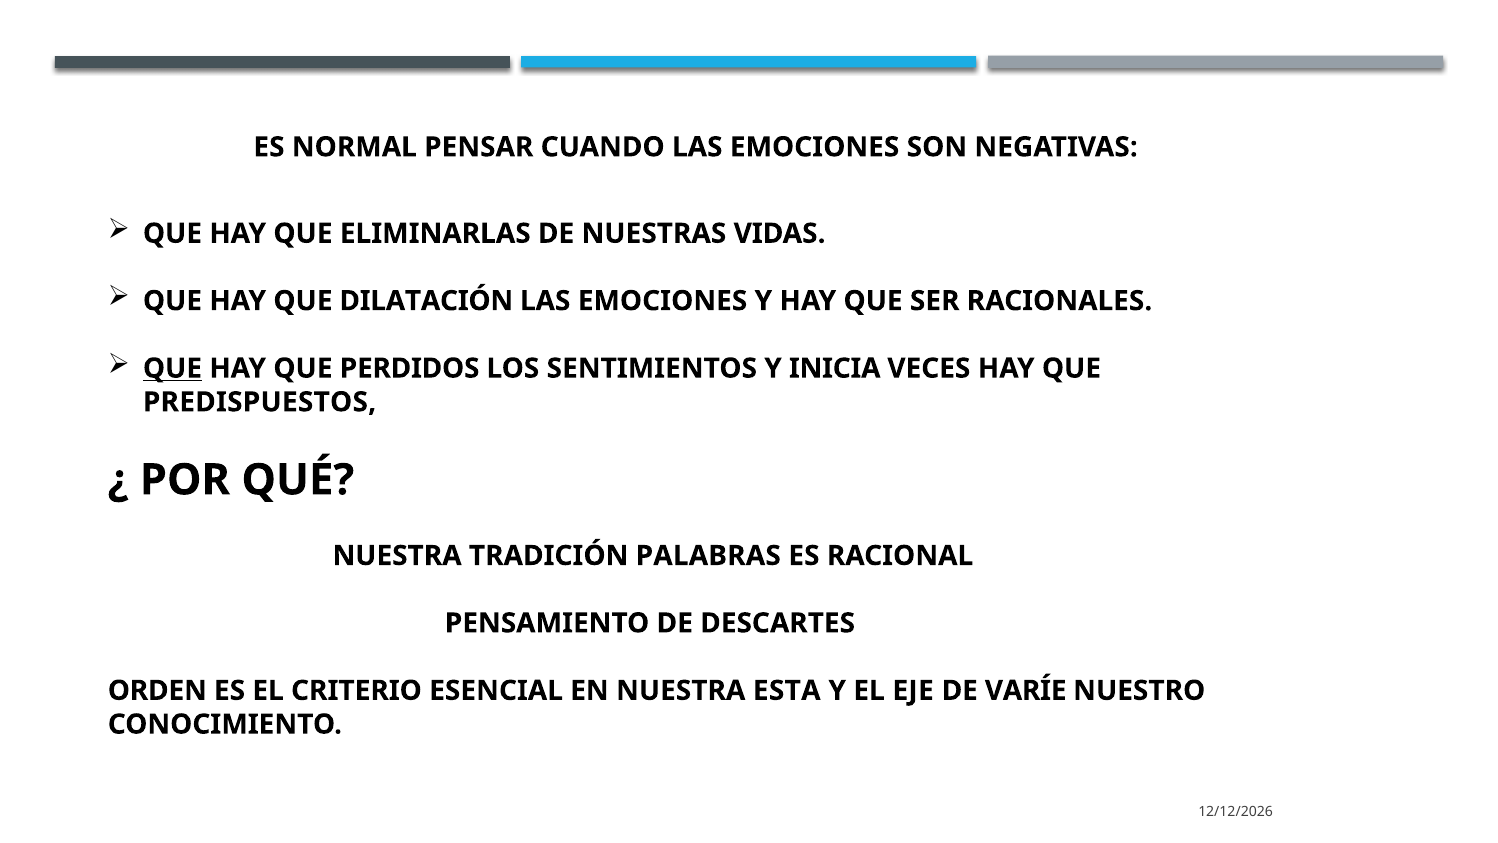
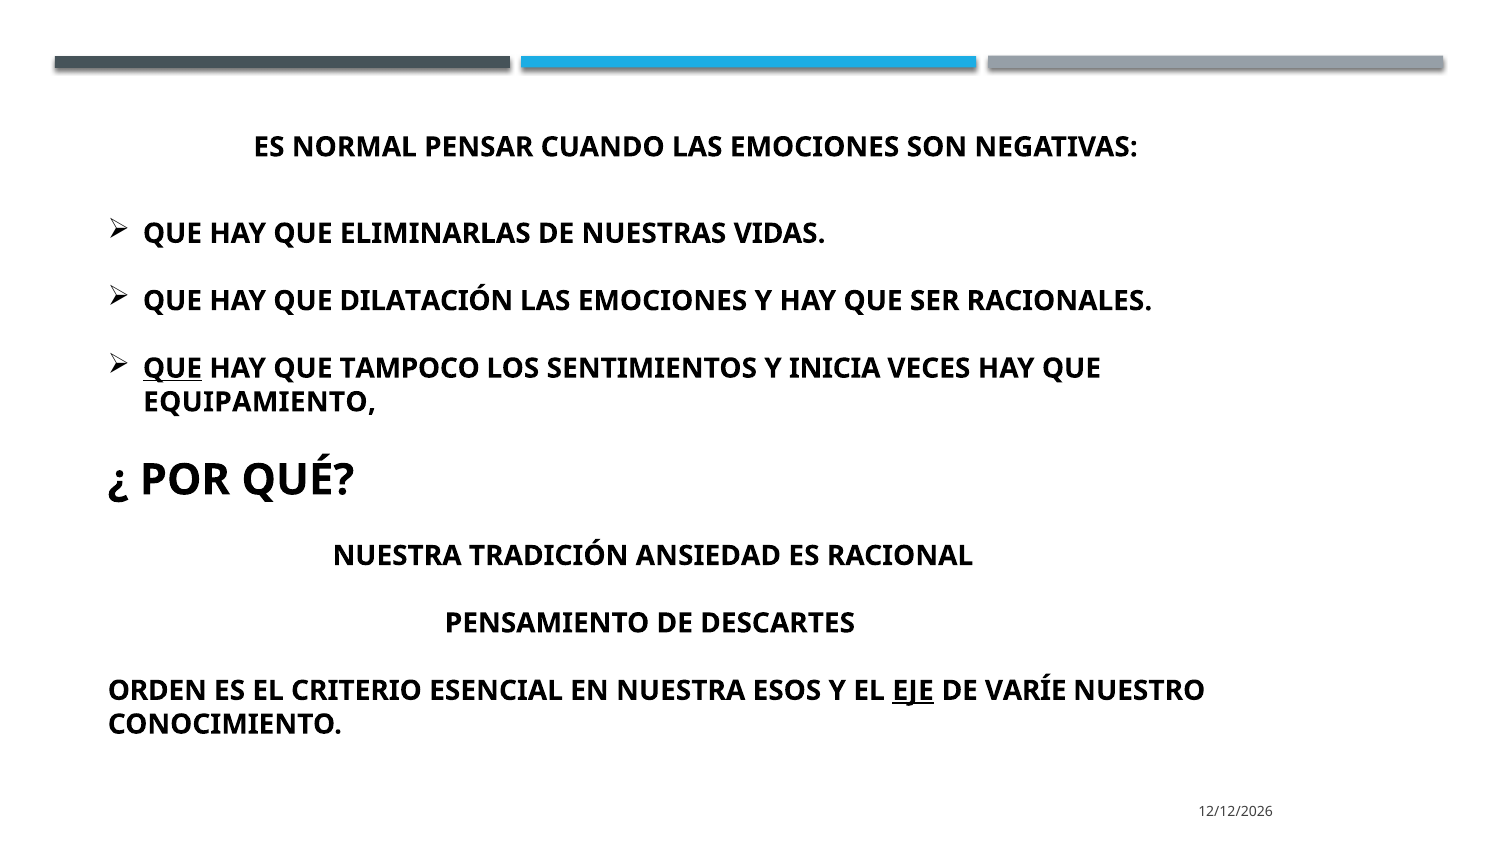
PERDIDOS: PERDIDOS -> TAMPOCO (410, 368)
PREDISPUESTOS: PREDISPUESTOS -> EQUIPAMIENTO (260, 402)
PALABRAS: PALABRAS -> ANSIEDAD (708, 555)
ESTA: ESTA -> ESOS (787, 690)
EJE underline: none -> present (913, 690)
